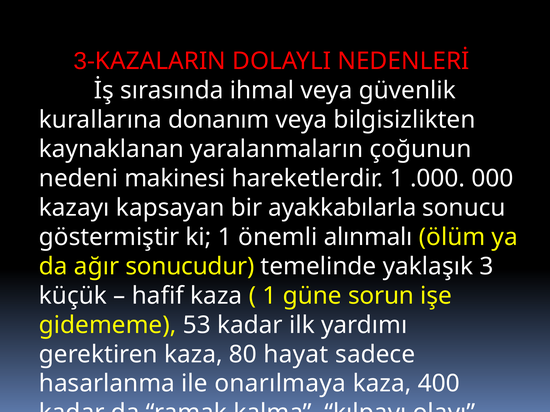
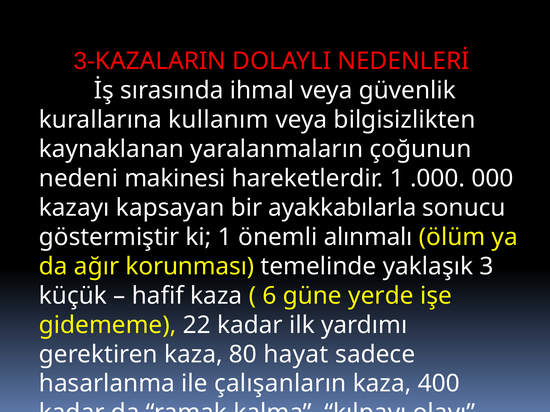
donanım: donanım -> kullanım (218, 120)
sonucudur: sonucudur -> korunması (190, 267)
1: 1 -> 6 (269, 296)
sorun: sorun -> yerde (381, 296)
53: 53 -> 22 (197, 325)
onarılmaya: onarılmaya -> çalışanların (280, 384)
